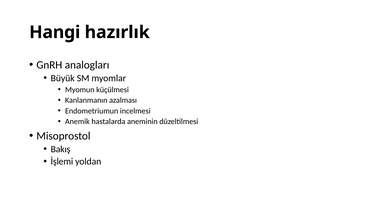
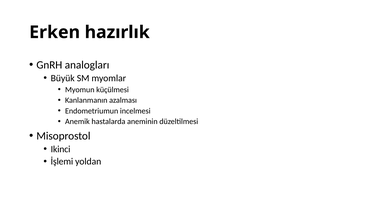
Hangi: Hangi -> Erken (55, 32)
Bakış: Bakış -> Ikinci (61, 149)
